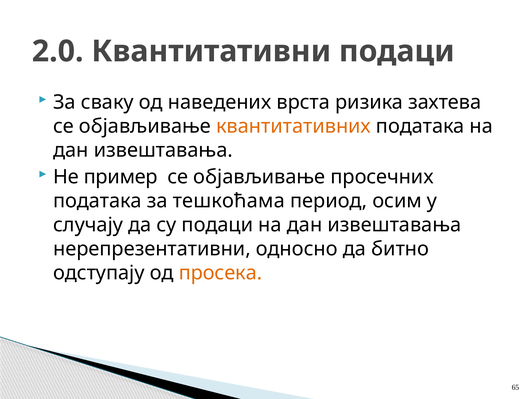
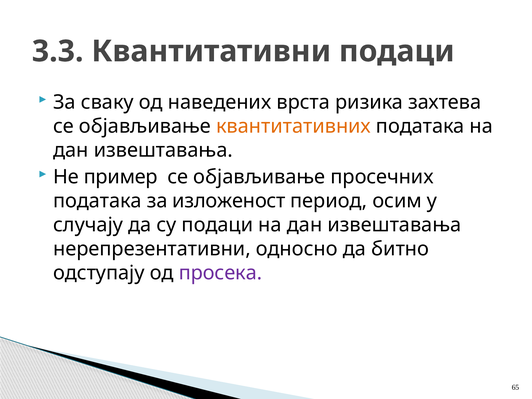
2.0: 2.0 -> 3.3 (58, 51)
тешкоћама: тешкоћама -> изложеност (229, 201)
просека colour: orange -> purple (220, 273)
